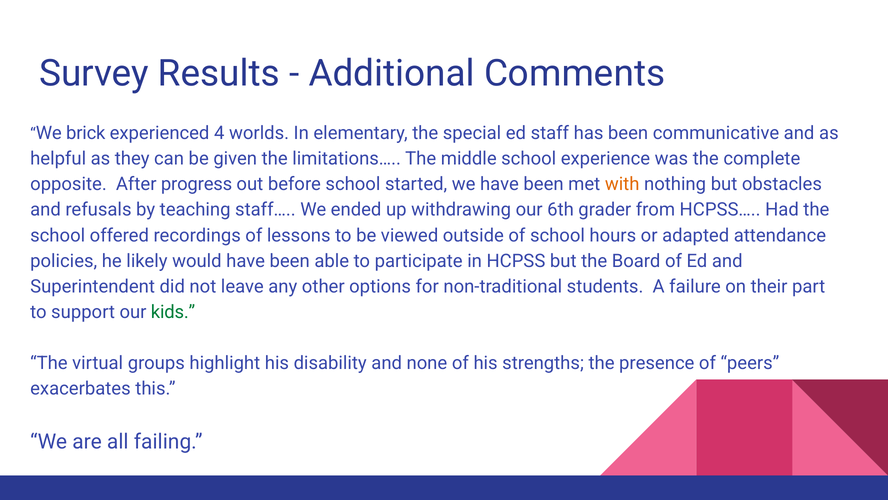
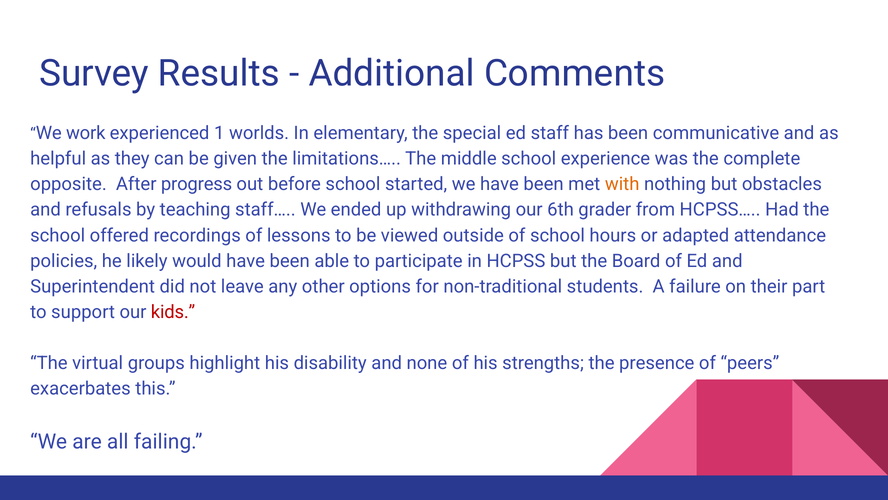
brick: brick -> work (86, 133)
4: 4 -> 1 (219, 133)
kids colour: green -> red (173, 312)
